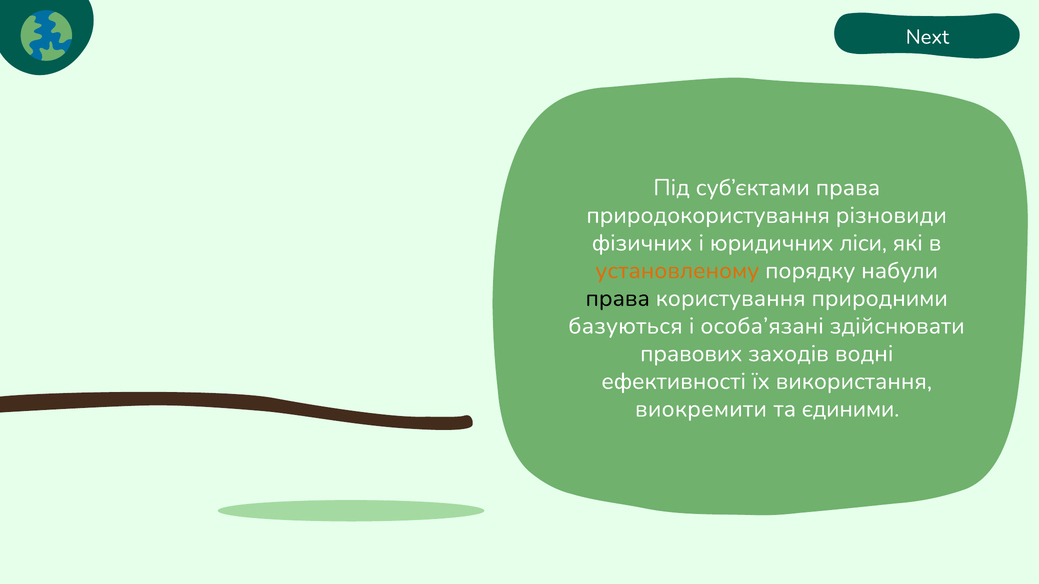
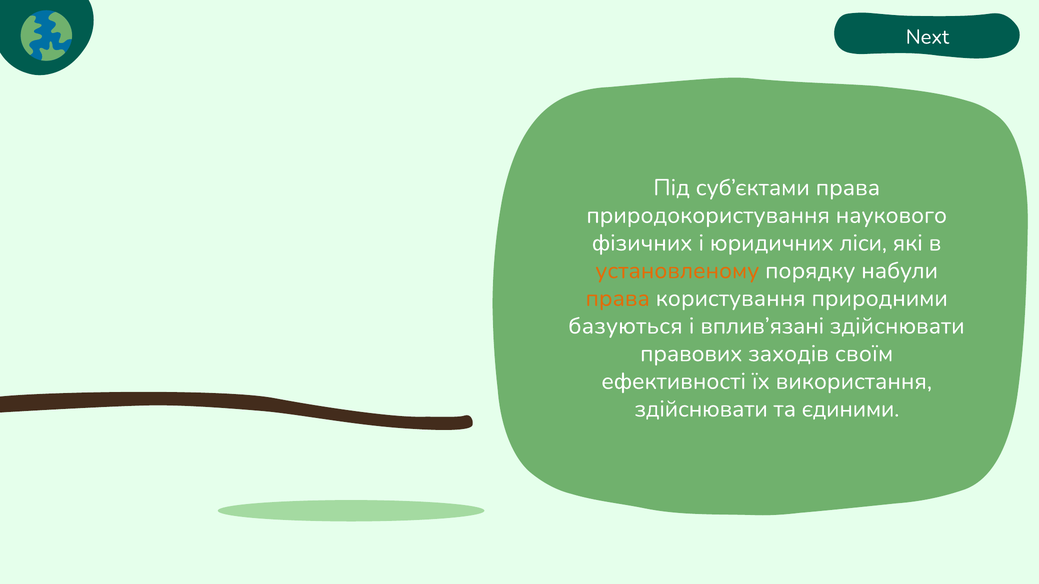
різновиди: різновиди -> наукового (891, 215)
права colour: black -> orange (618, 298)
особа’язані: особа’язані -> вплив’язані (762, 326)
водні: водні -> своїм (864, 354)
виокремити: виокремити -> здійснювати (701, 409)
